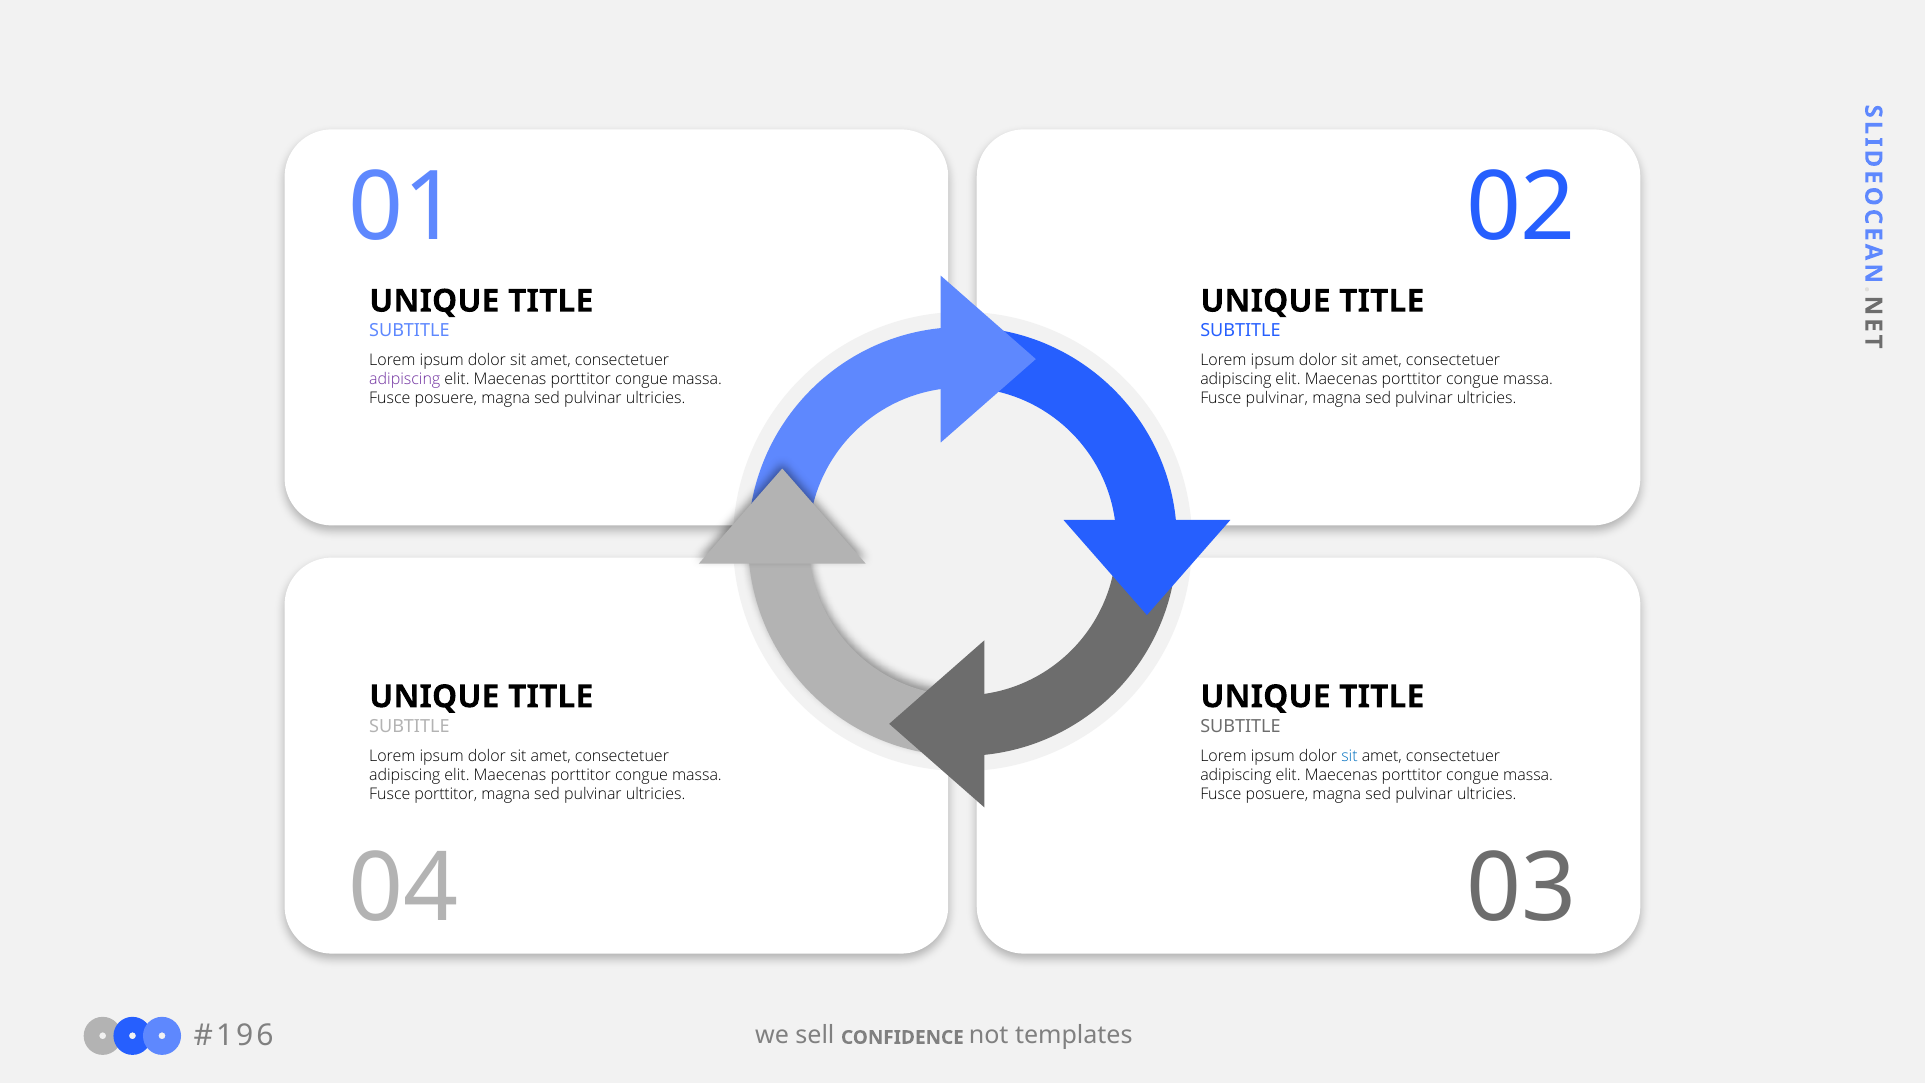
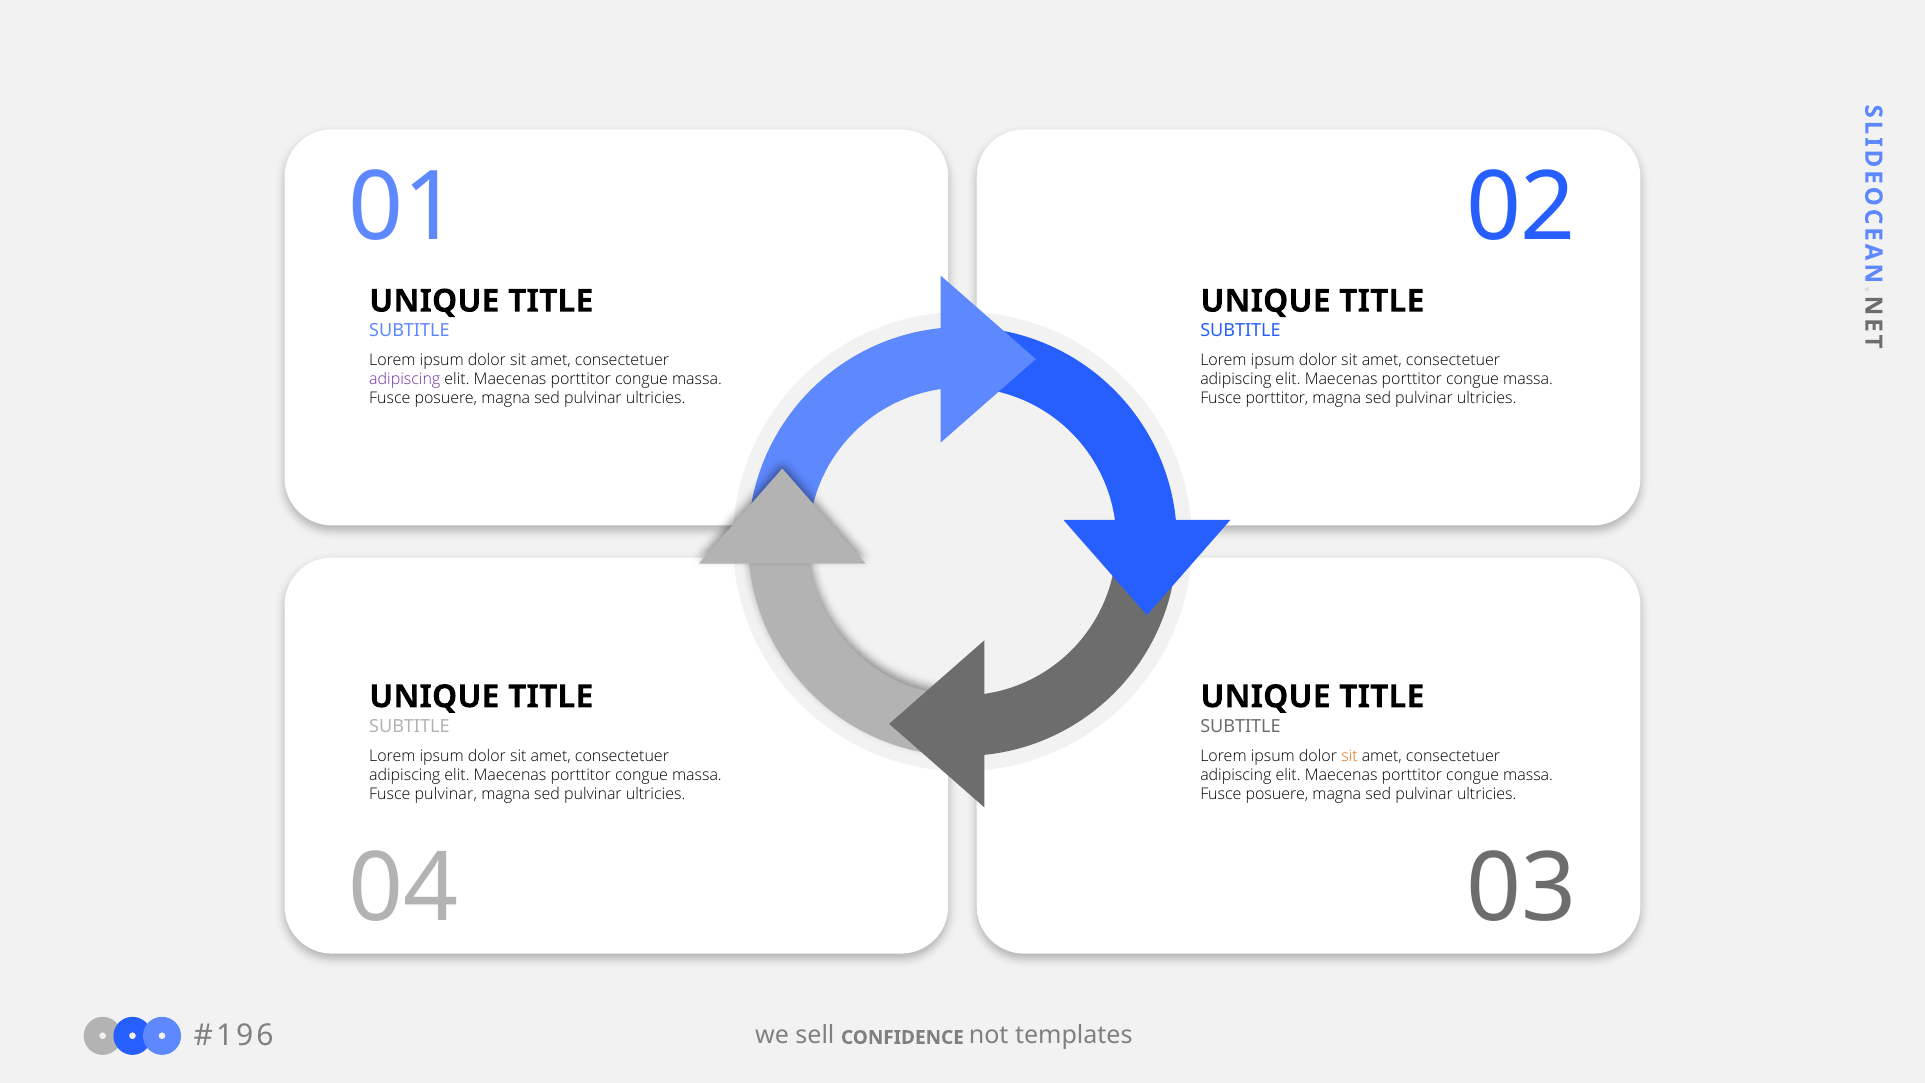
Fusce pulvinar: pulvinar -> porttitor (1277, 399)
sit colour: blue -> orange (1349, 756)
Fusce porttitor: porttitor -> pulvinar (446, 794)
